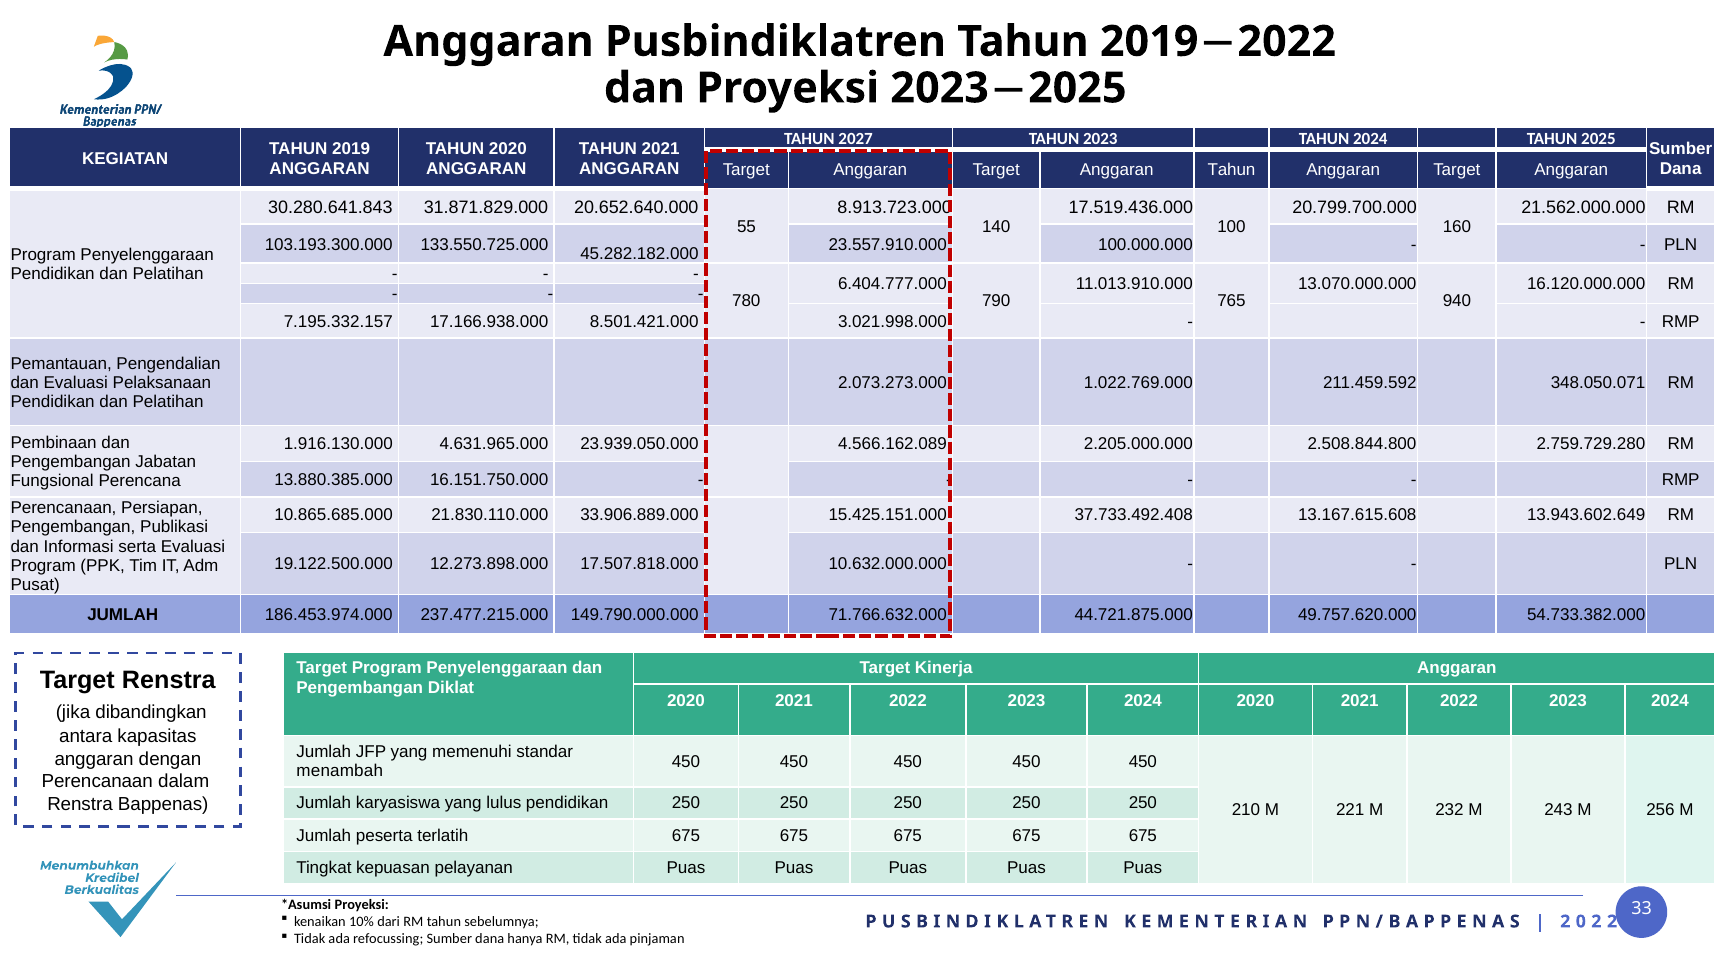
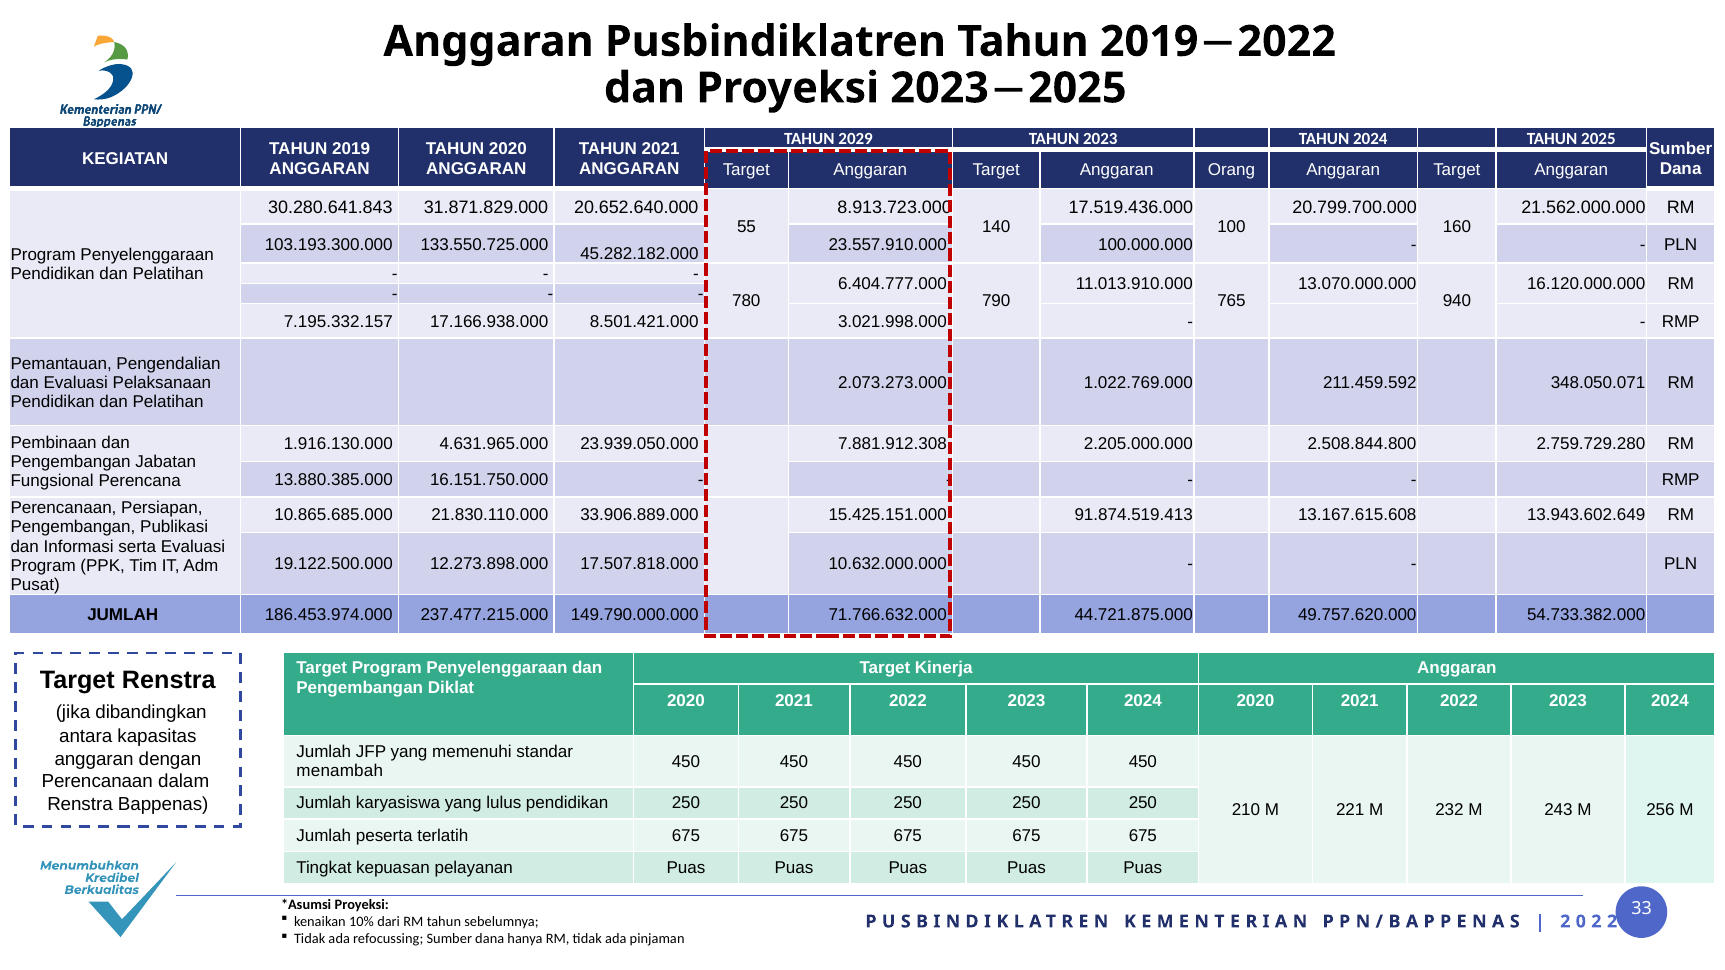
2027: 2027 -> 2029 (856, 139)
Target Anggaran Tahun: Tahun -> Orang (1231, 170)
4.566.162.089: 4.566.162.089 -> 7.881.912.308 (892, 444)
37.733.492.408: 37.733.492.408 -> 91.874.519.413 (1134, 516)
